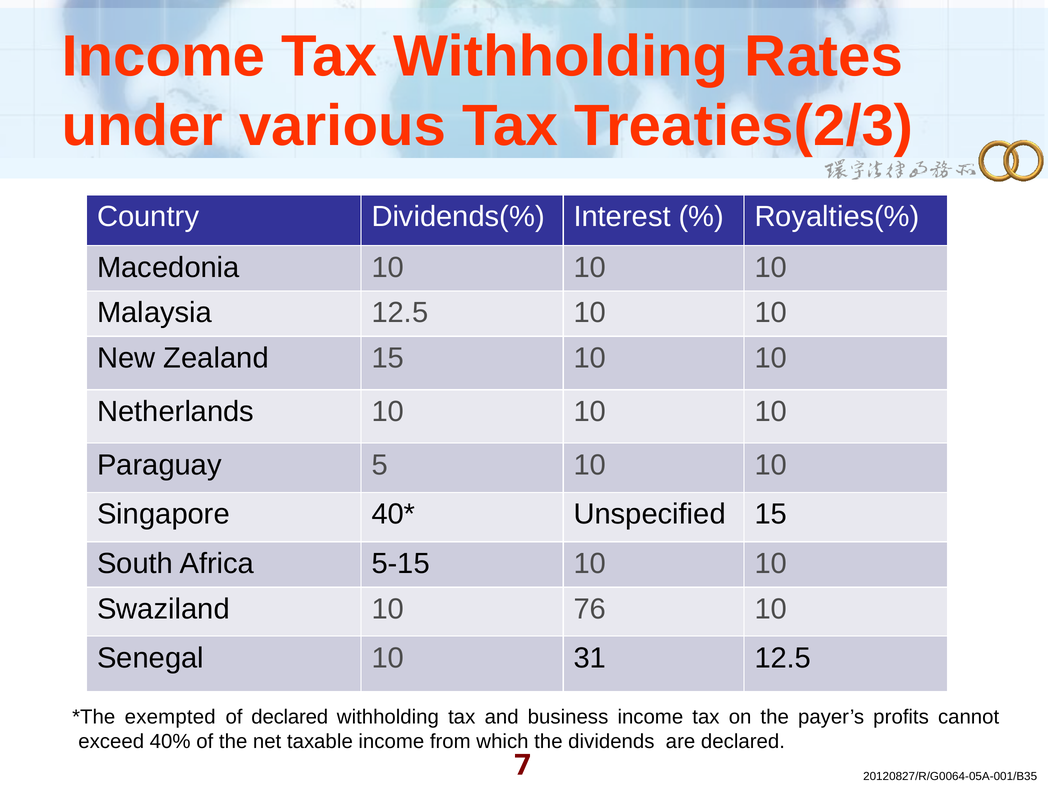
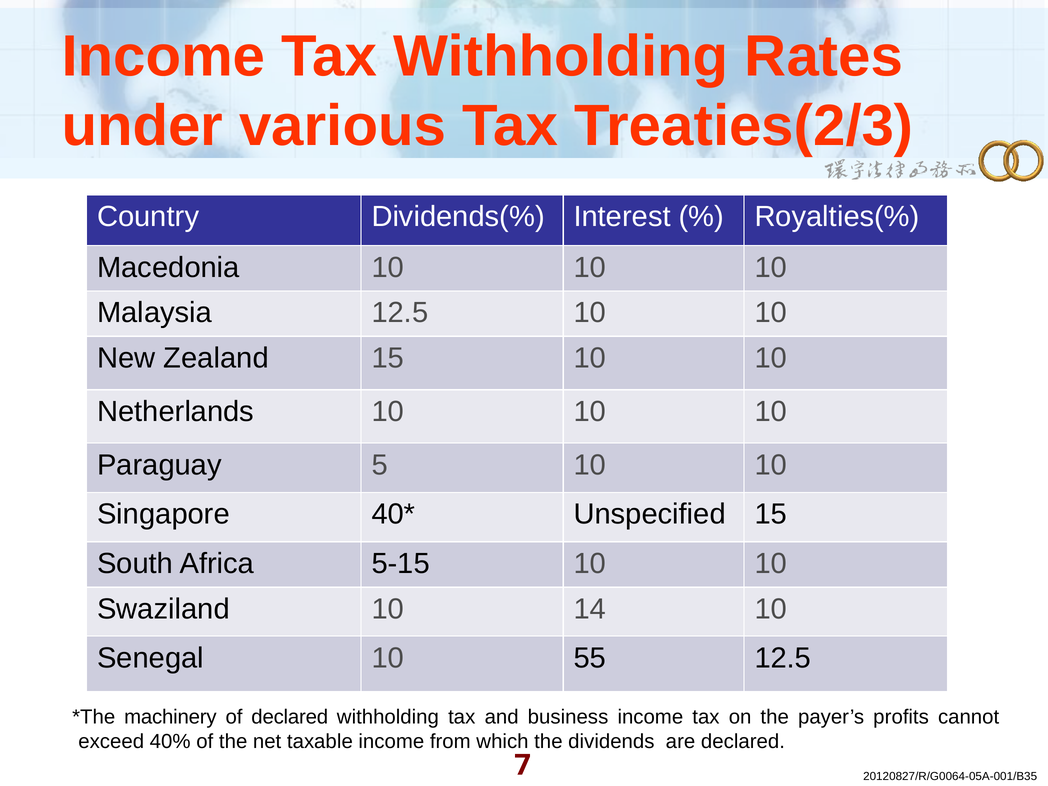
76: 76 -> 14 (590, 609)
31: 31 -> 55 (590, 658)
exempted: exempted -> machinery (170, 717)
